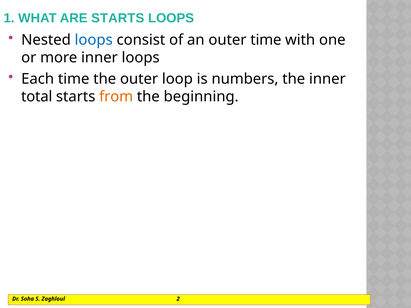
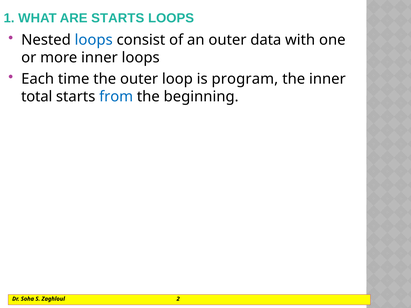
outer time: time -> data (266, 40)
numbers: numbers -> program (245, 79)
from colour: orange -> blue (116, 97)
